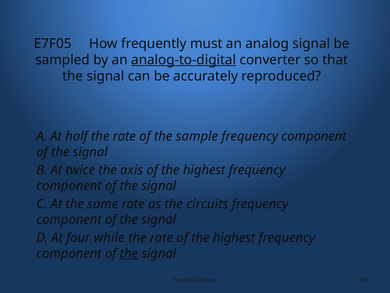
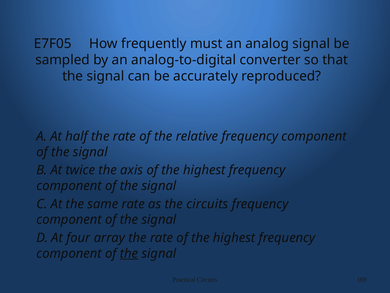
analog-to-digital underline: present -> none (184, 60)
sample: sample -> relative (197, 136)
while: while -> array (109, 237)
